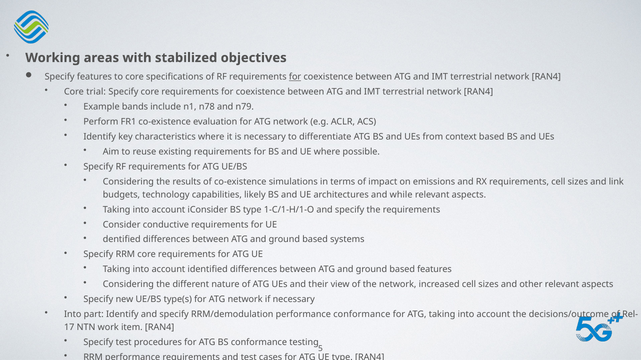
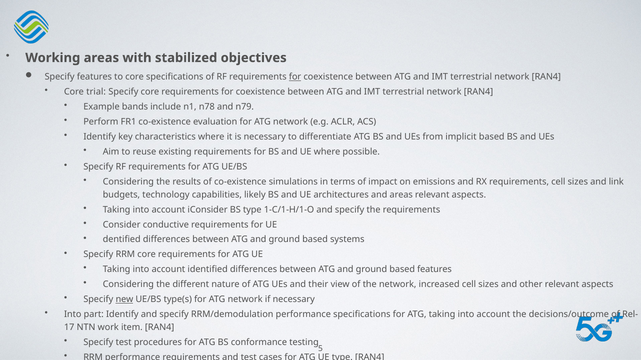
context: context -> implicit (461, 137)
and while: while -> areas (401, 195)
new underline: none -> present (124, 300)
performance conformance: conformance -> specifications (362, 315)
